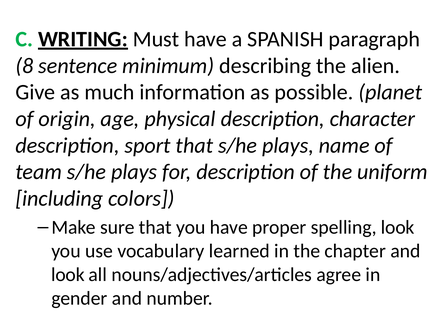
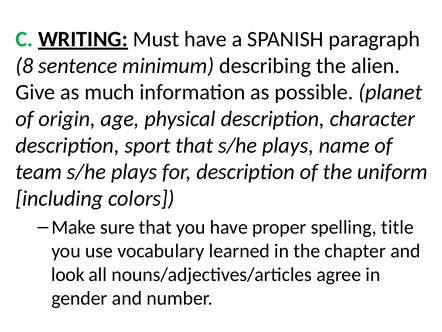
spelling look: look -> title (398, 227)
